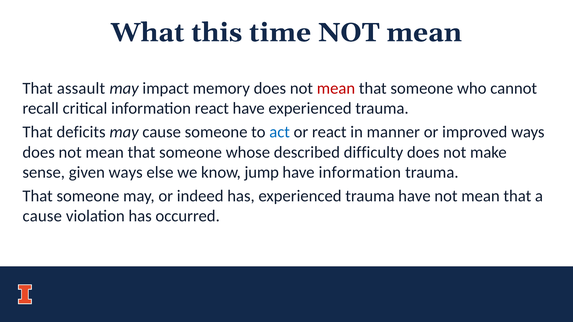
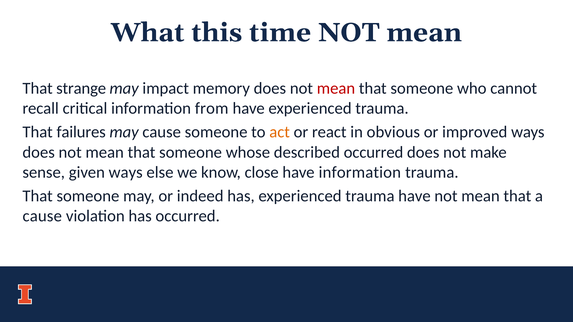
assault: assault -> strange (81, 89)
information react: react -> from (212, 109)
deficits: deficits -> failures (81, 132)
act colour: blue -> orange (280, 132)
manner: manner -> obvious (393, 132)
described difficulty: difficulty -> occurred (374, 152)
jump: jump -> close (262, 172)
